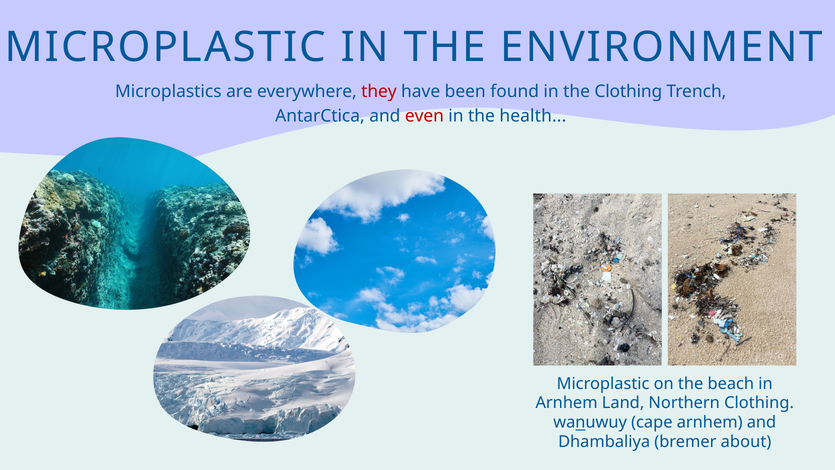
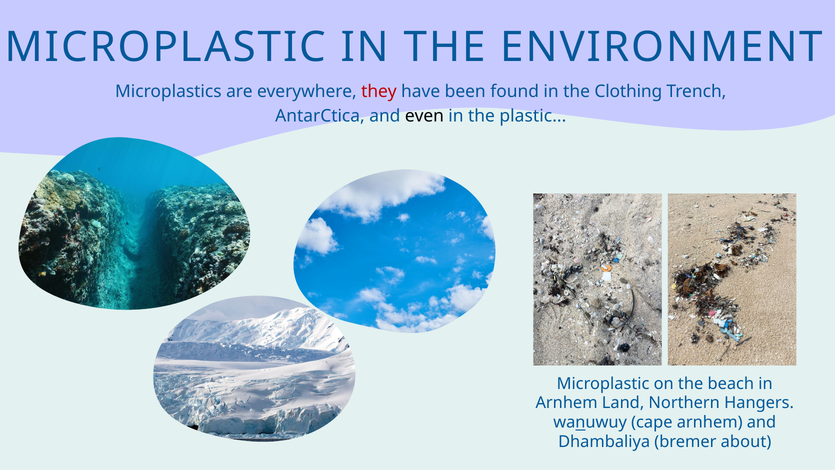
even colour: red -> black (424, 116)
health: health -> plastic (533, 116)
Northern Clothing: Clothing -> Hangers (759, 403)
